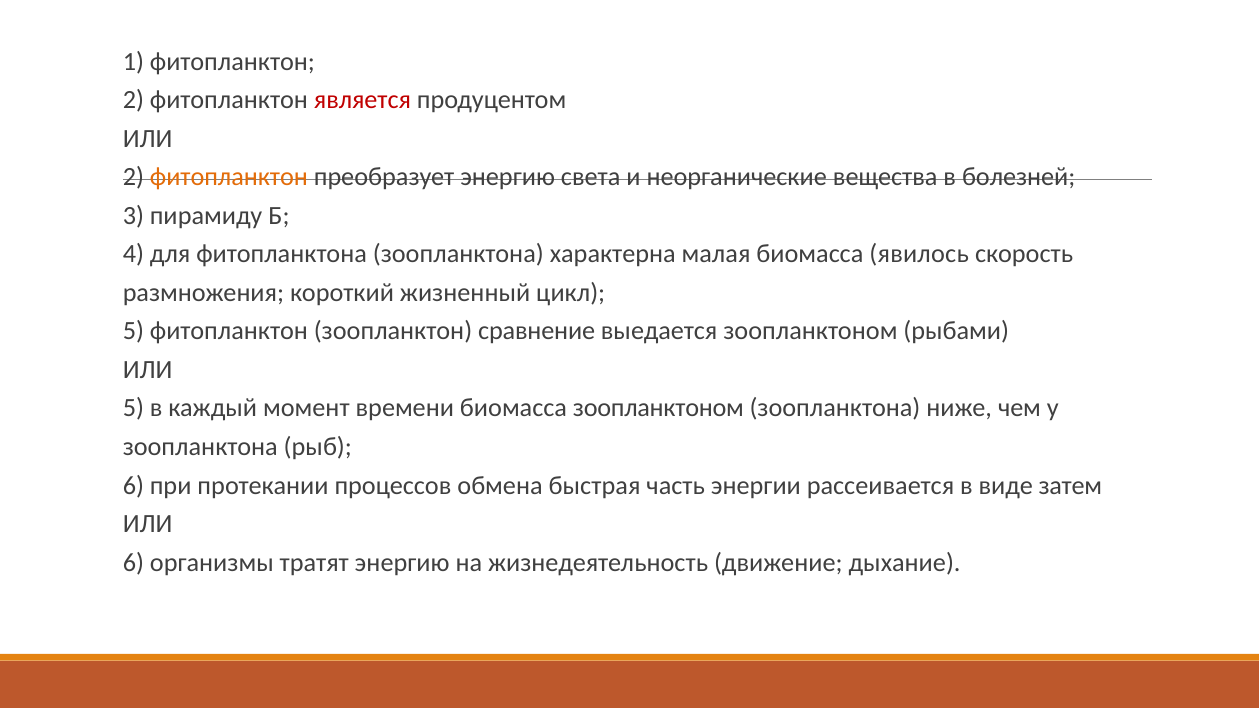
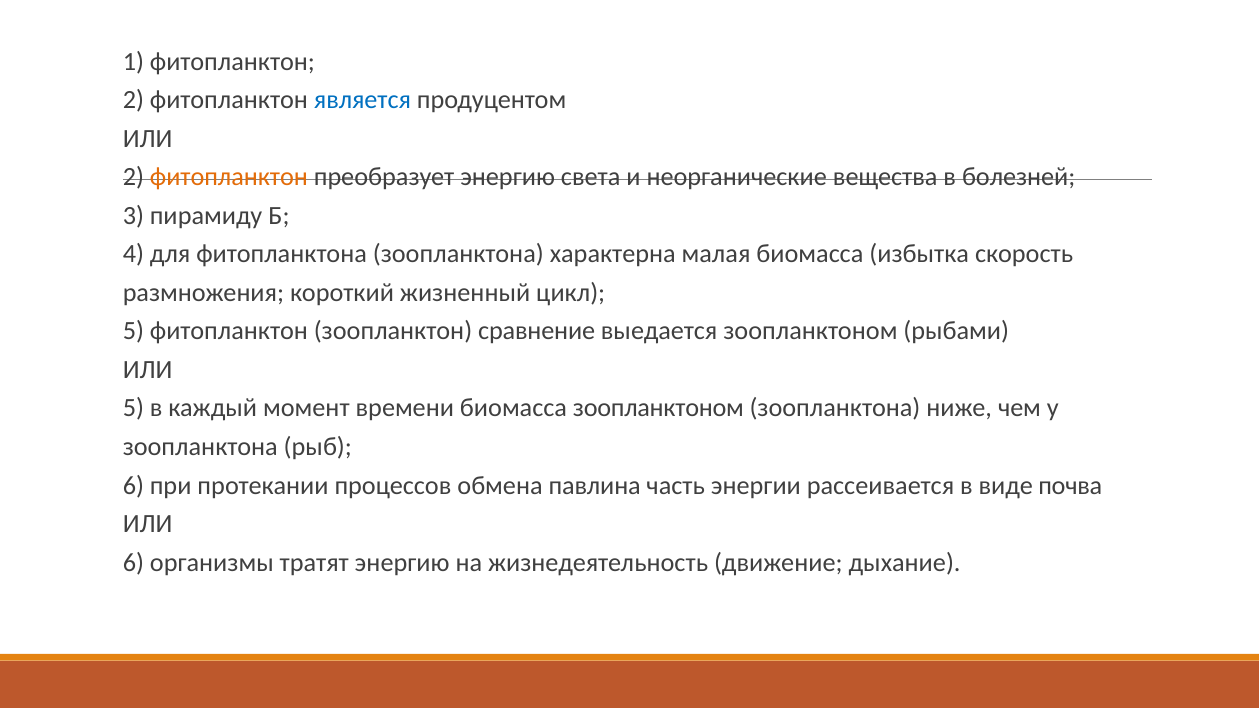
является colour: red -> blue (362, 100)
явилось: явилось -> избытка (919, 254)
быстрая: быстрая -> павлина (595, 485)
затем: затем -> почва (1070, 485)
